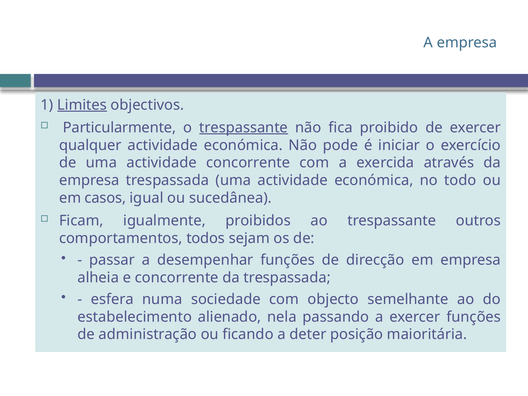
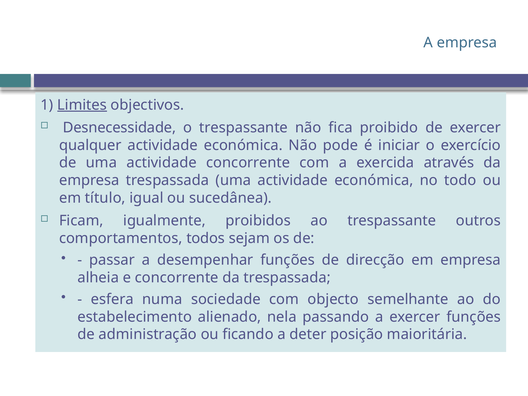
Particularmente: Particularmente -> Desnecessidade (119, 128)
trespassante underline: present -> none (244, 128)
casos: casos -> título (105, 198)
